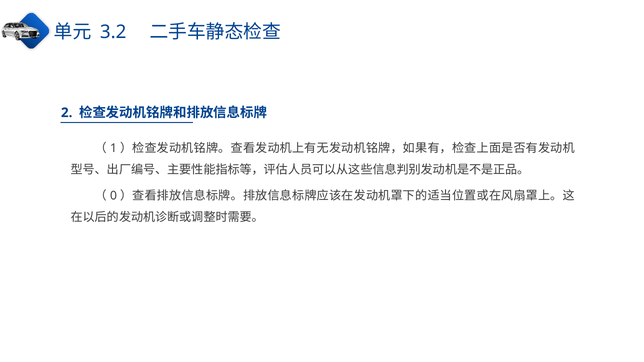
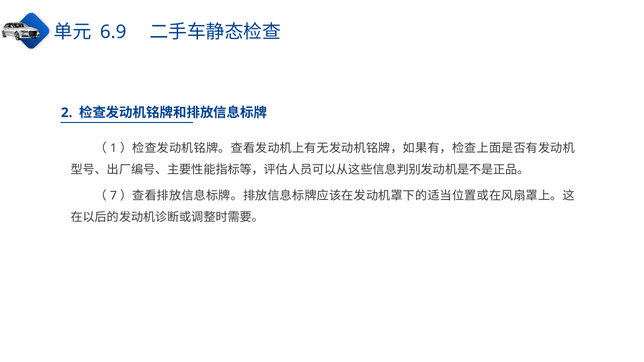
3.2: 3.2 -> 6.9 (113, 32)
0: 0 -> 7 (114, 196)
